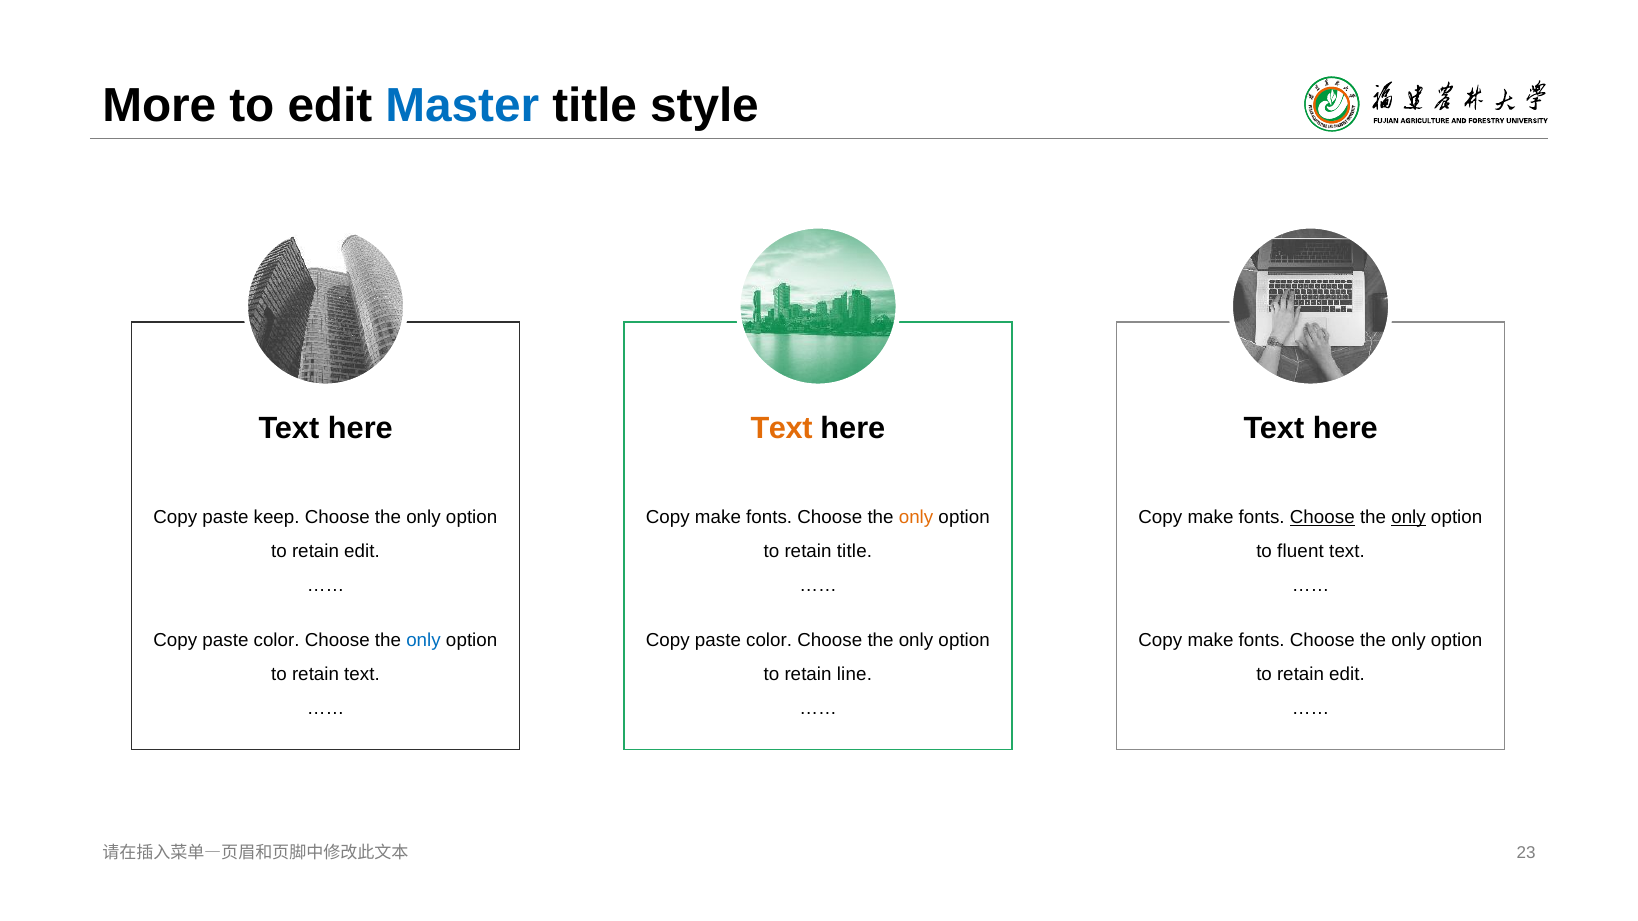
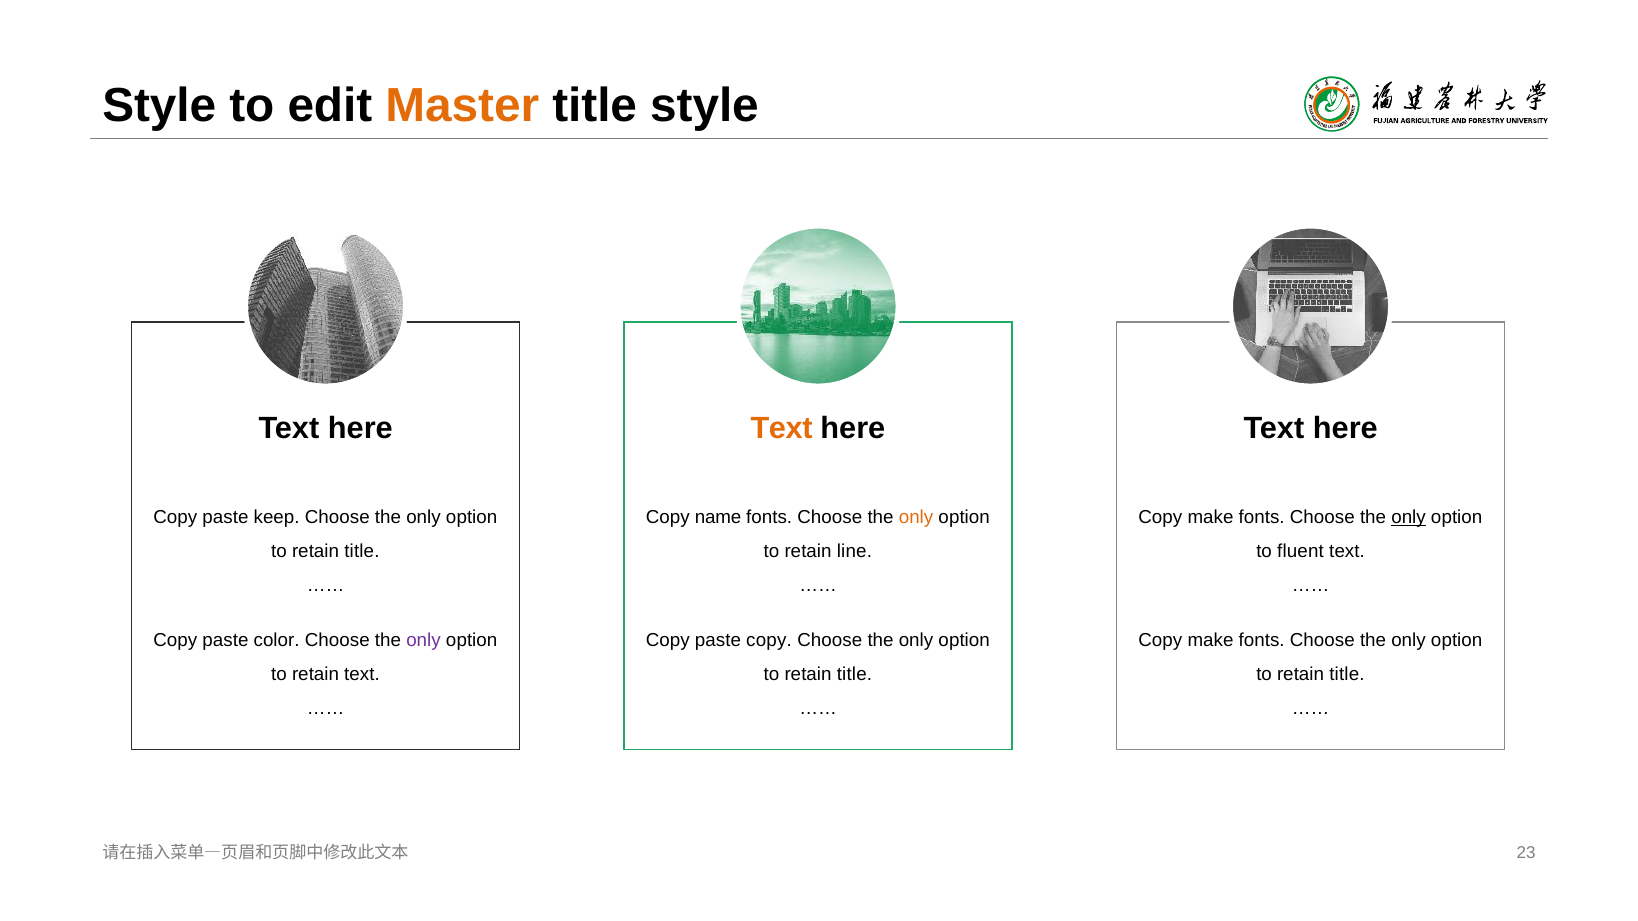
More: More -> Style (159, 106)
Master colour: blue -> orange (462, 106)
make: make -> name (718, 518)
Choose underline: present -> none (1322, 518)
edit: edit -> title (362, 551)
retain title: title -> line (854, 551)
only colour: blue -> purple (424, 641)
color: color -> copy (769, 641)
line: line -> title (854, 675)
edit: edit -> title (1347, 675)
